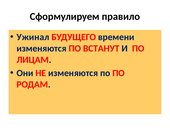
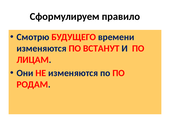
Ужинал: Ужинал -> Смотрю (33, 37)
